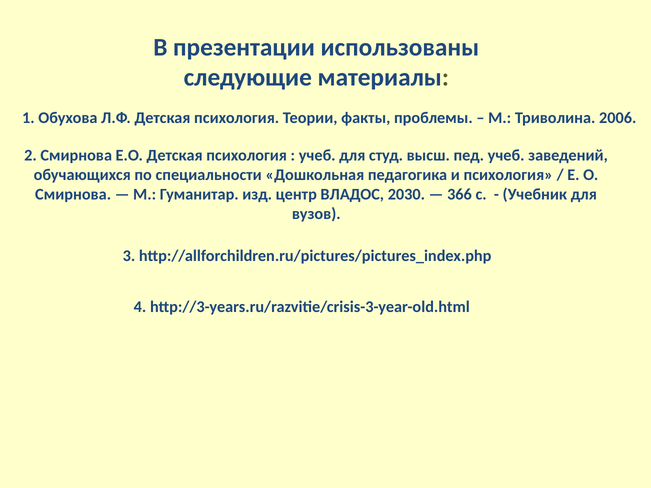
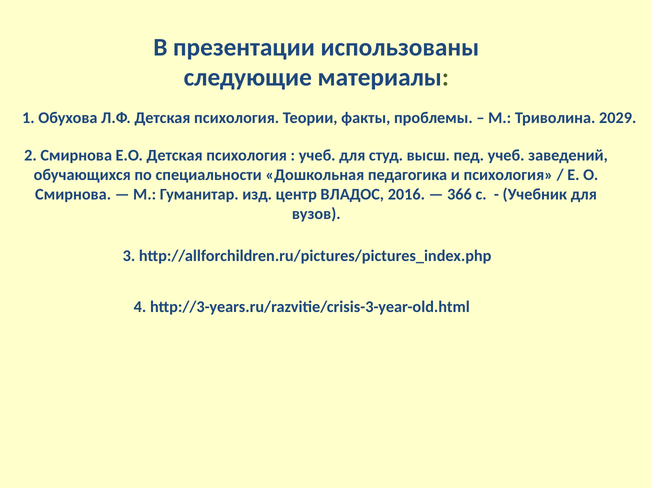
2006: 2006 -> 2029 (618, 118)
2030: 2030 -> 2016 (406, 195)
